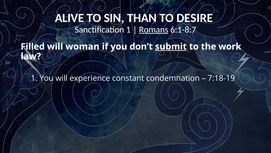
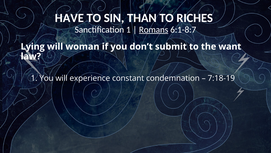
ALIVE: ALIVE -> HAVE (69, 18)
DESIRE: DESIRE -> RICHES (195, 18)
Filled: Filled -> Lying (33, 46)
submit underline: present -> none (171, 46)
work: work -> want (230, 46)
